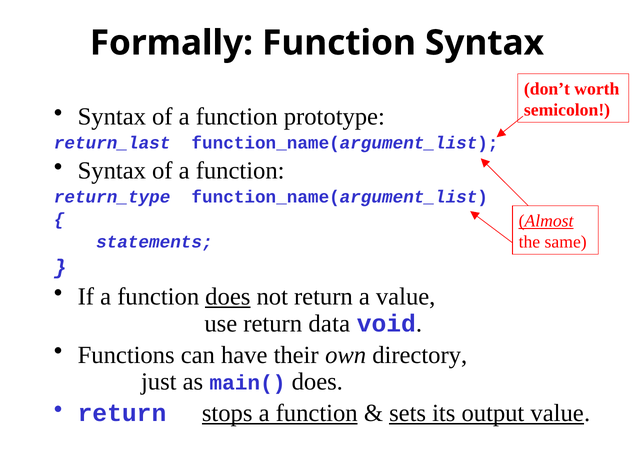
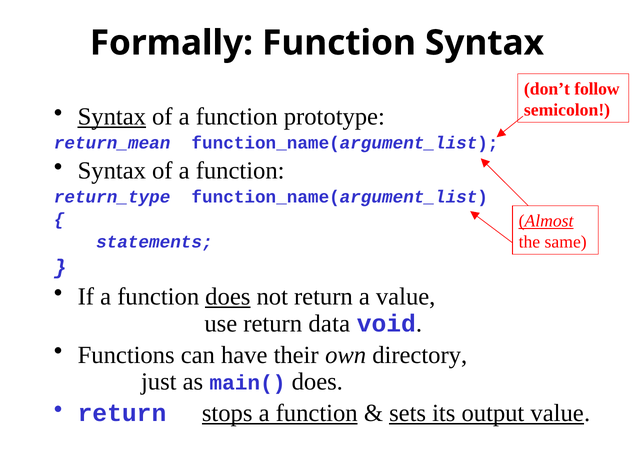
worth: worth -> follow (597, 89)
Syntax underline: none -> present (112, 117)
return_last: return_last -> return_mean (112, 143)
